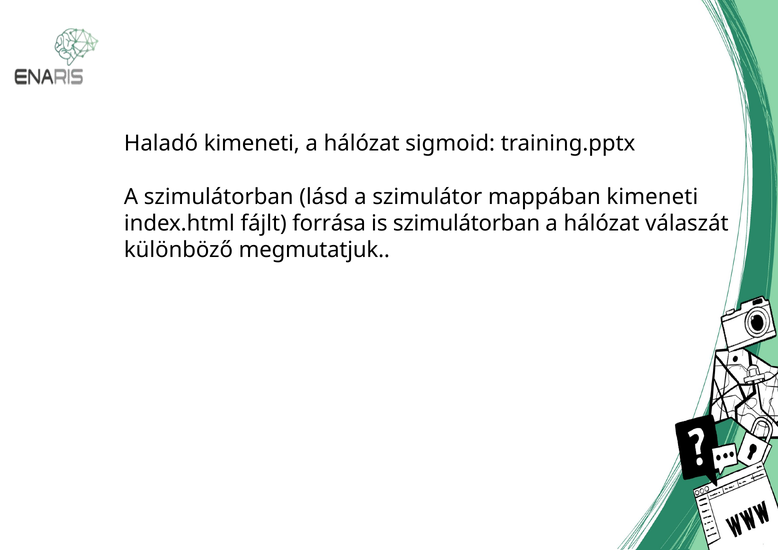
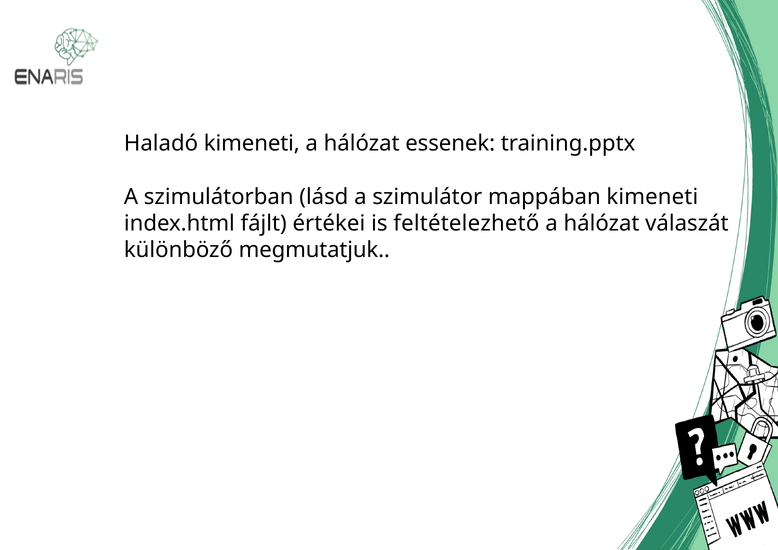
sigmoid: sigmoid -> essenek (450, 144)
forrása: forrása -> értékei (329, 224)
is szimulátorban: szimulátorban -> feltételezhető (466, 224)
